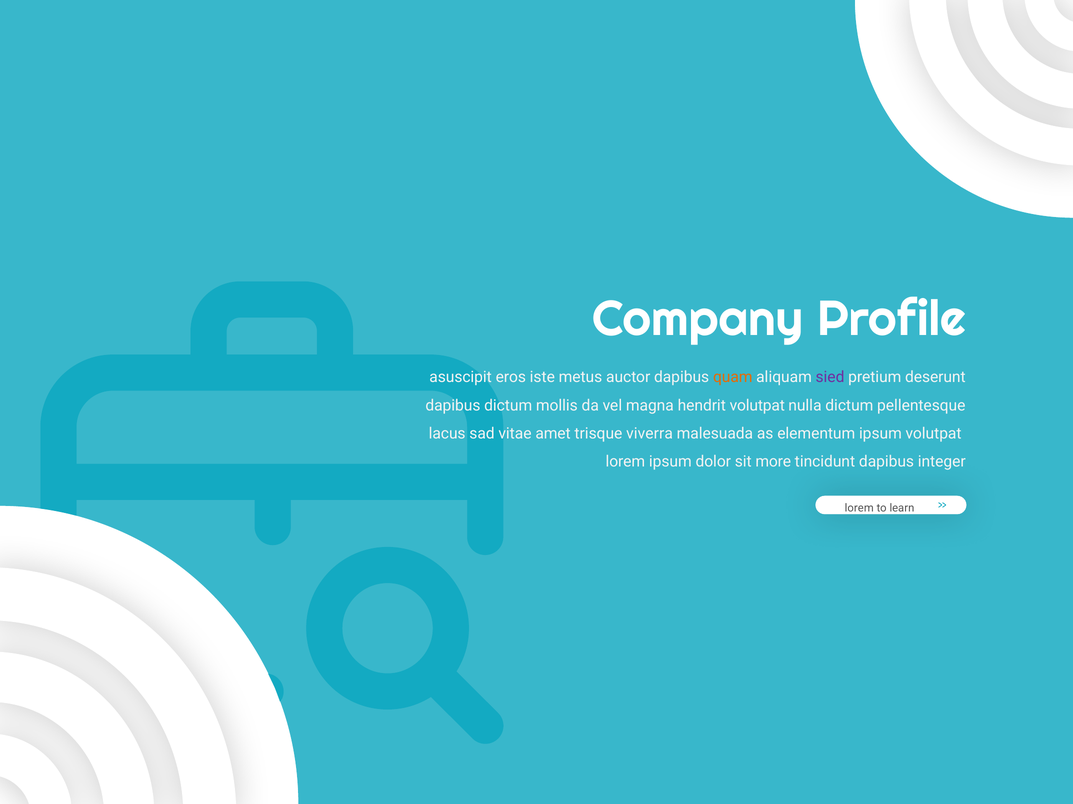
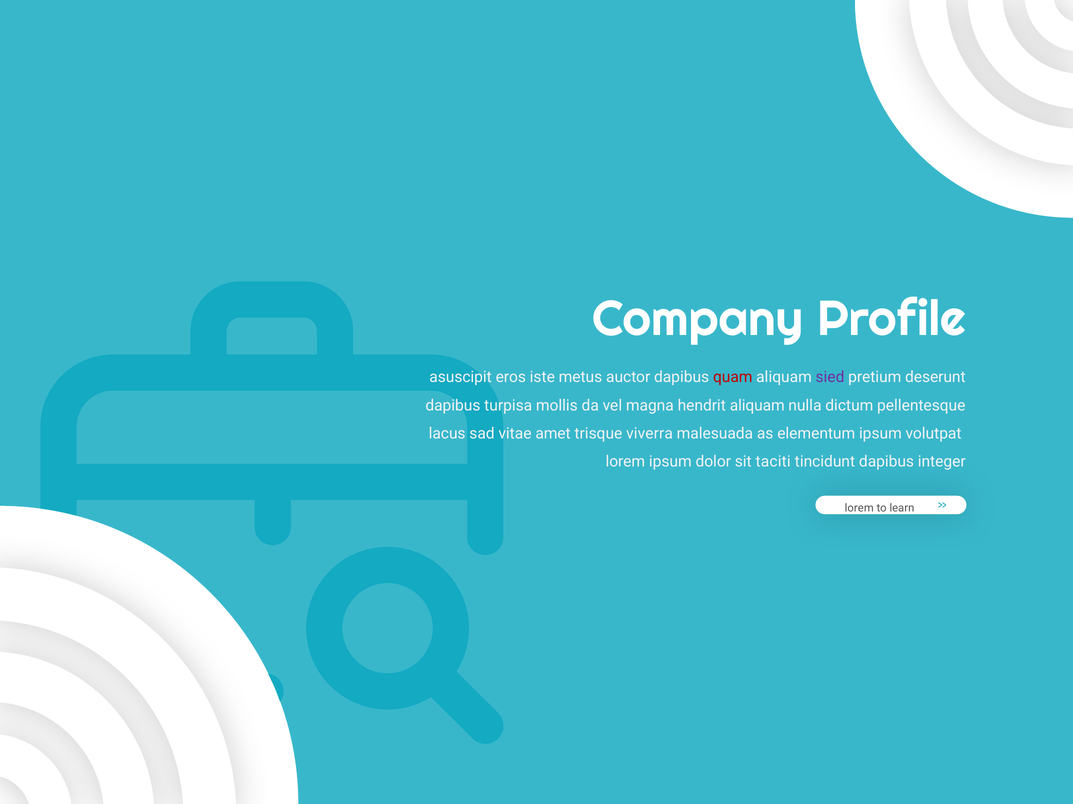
quam colour: orange -> red (733, 378)
dapibus dictum: dictum -> turpisa (508, 406)
hendrit volutpat: volutpat -> aliquam (757, 406)
more: more -> taciti (773, 462)
